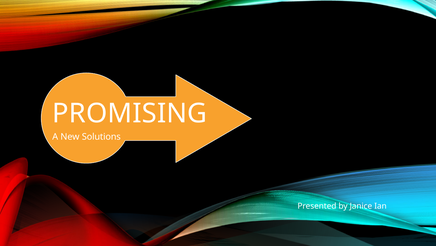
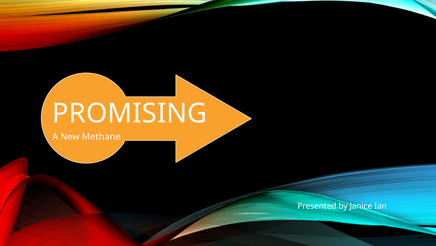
Solutions: Solutions -> Methane (101, 136)
